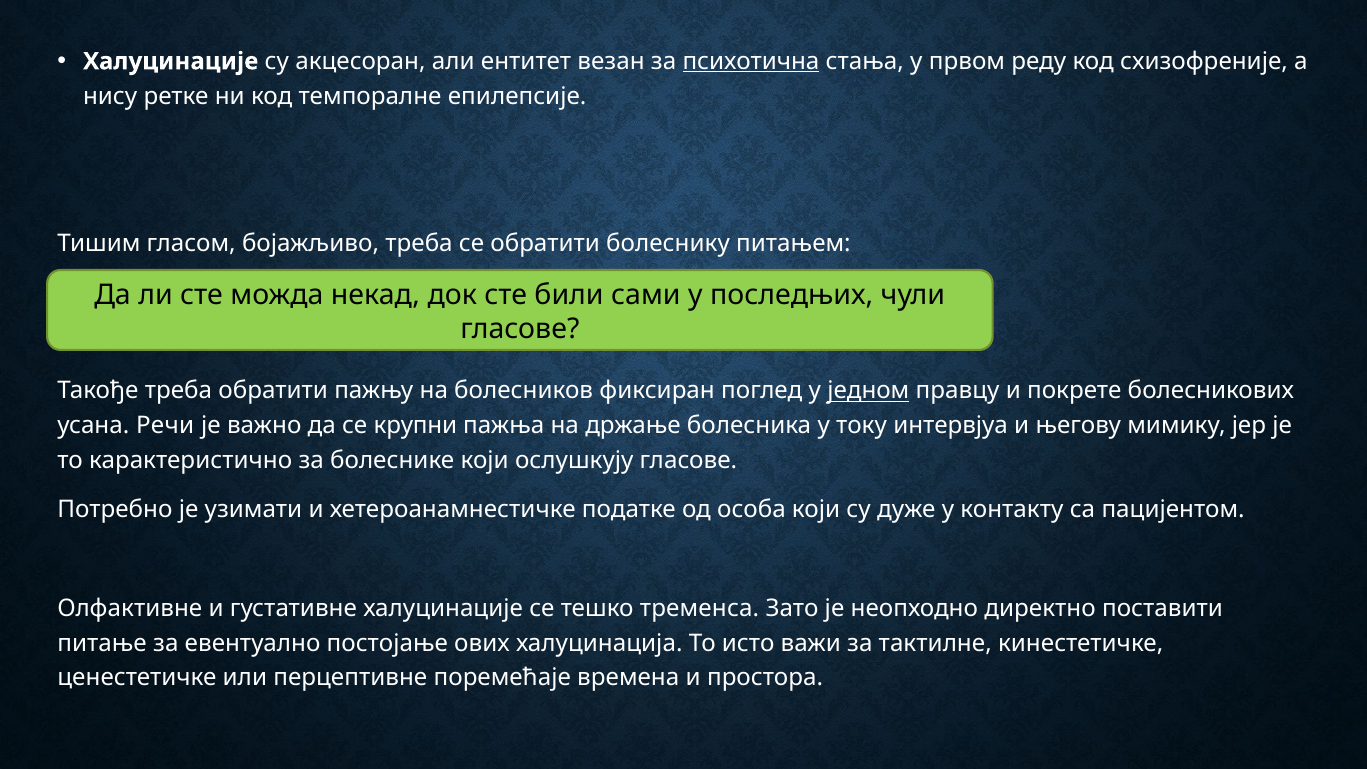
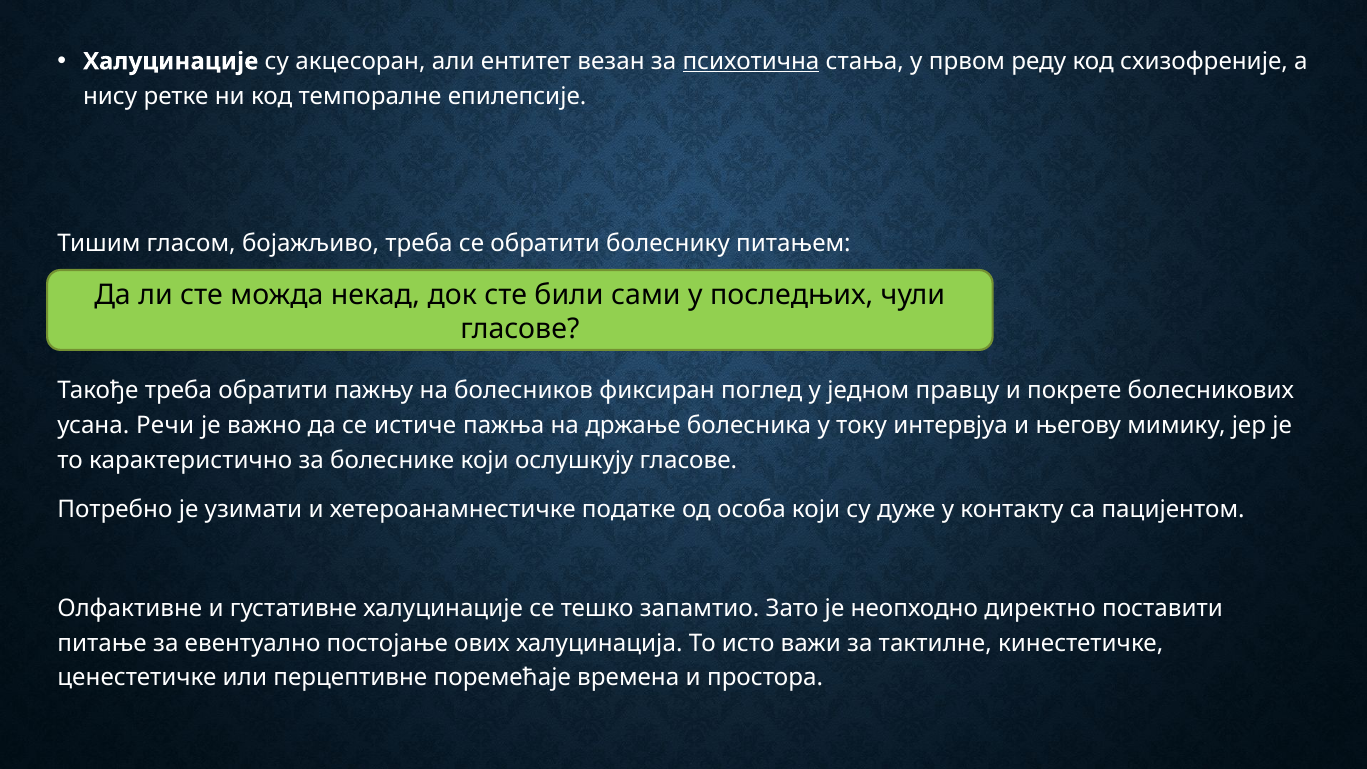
једном underline: present -> none (868, 391)
крупни: крупни -> истиче (415, 426)
тременса: тременса -> запамтио (700, 608)
